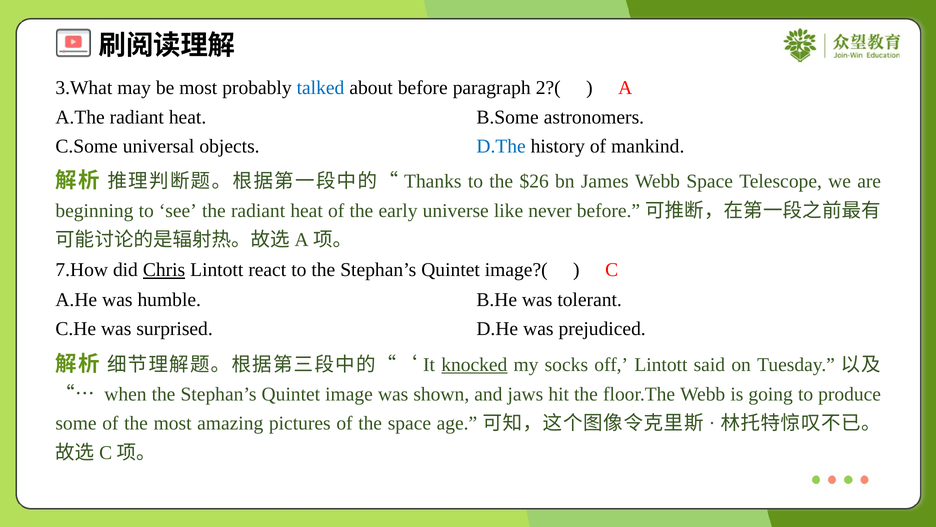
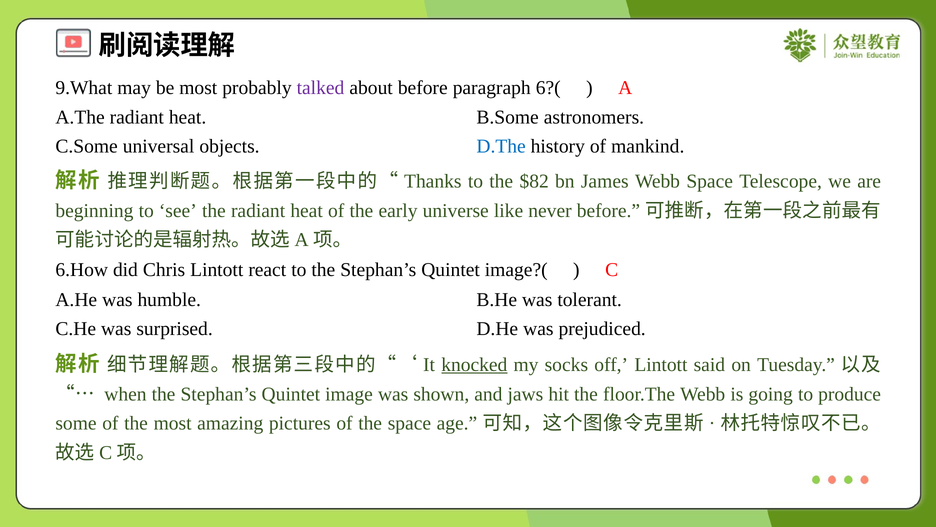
3.What: 3.What -> 9.What (84, 88)
talked colour: blue -> purple (321, 88)
2?(: 2?( -> 6?( (548, 88)
$26: $26 -> $82 (534, 181)
7.How: 7.How -> 6.How (82, 270)
Chris underline: present -> none (164, 270)
